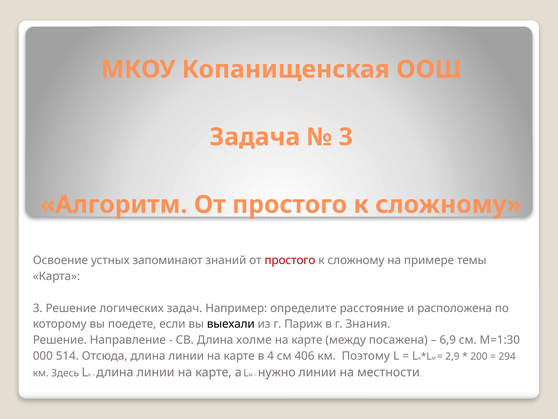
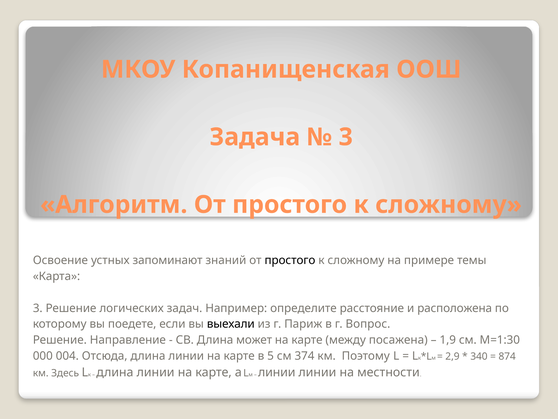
простого colour: red -> black (290, 260)
Знания: Знания -> Вопрос (368, 324)
холме: холме -> может (254, 340)
6,9: 6,9 -> 1,9 (448, 340)
514: 514 -> 004 (67, 356)
4: 4 -> 5 (271, 356)
406: 406 -> 374 (304, 356)
200: 200 -> 340 (479, 356)
294: 294 -> 874 (507, 356)
нужно: нужно -> линии (277, 372)
